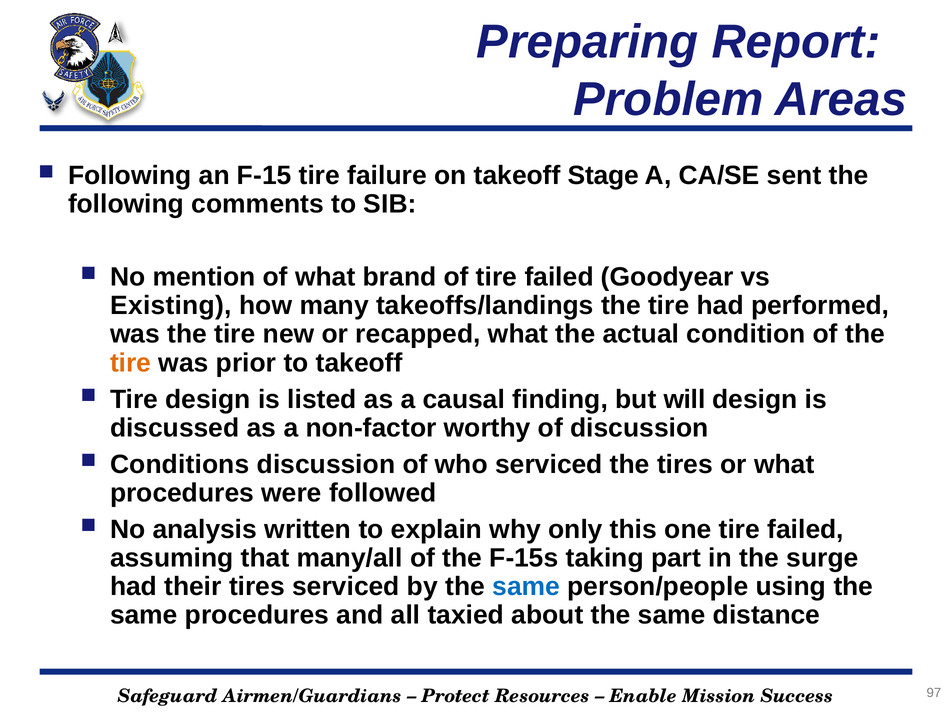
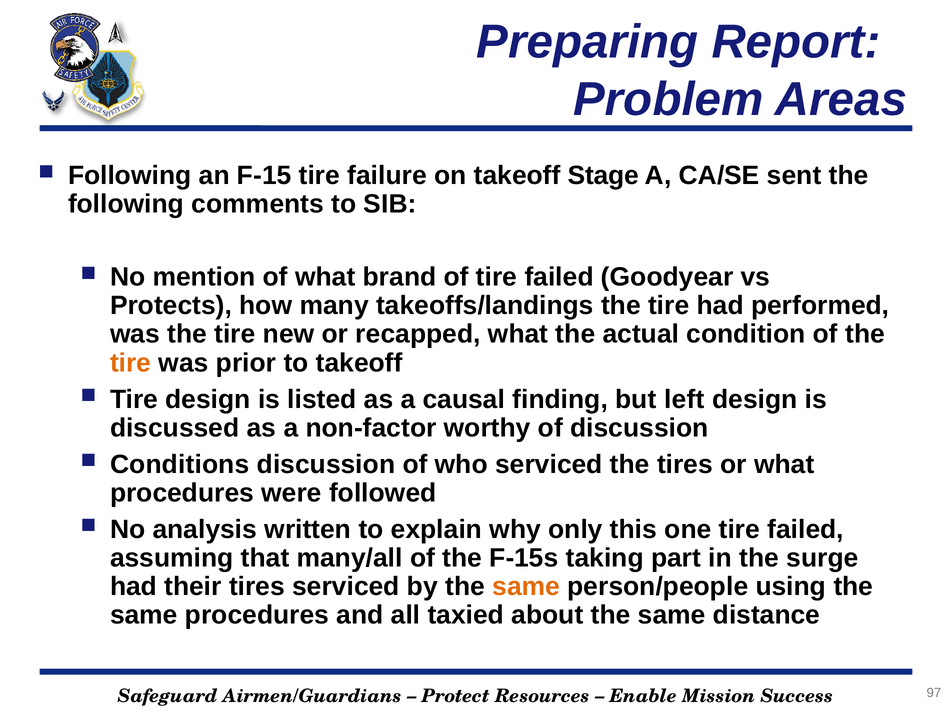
Existing: Existing -> Protects (171, 306)
will: will -> left (684, 399)
same colour: blue -> orange (526, 587)
